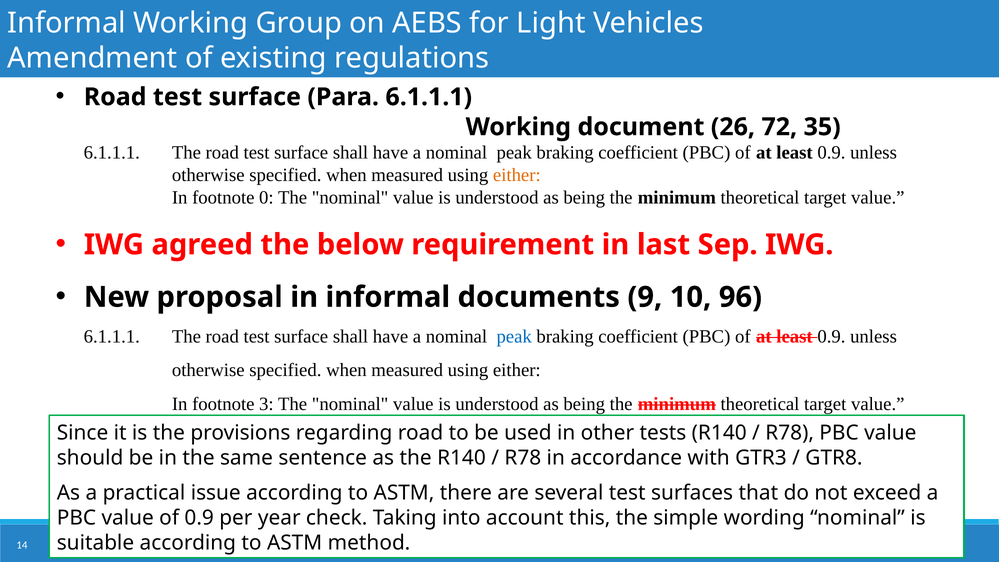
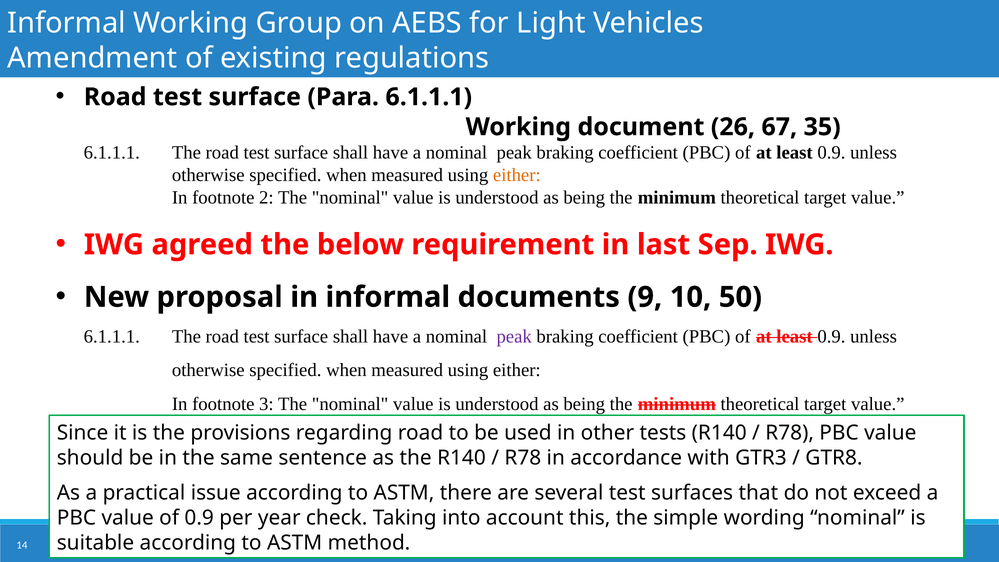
72: 72 -> 67 (779, 127)
0: 0 -> 2 (266, 198)
96: 96 -> 50 (740, 297)
peak colour: blue -> purple (514, 336)
